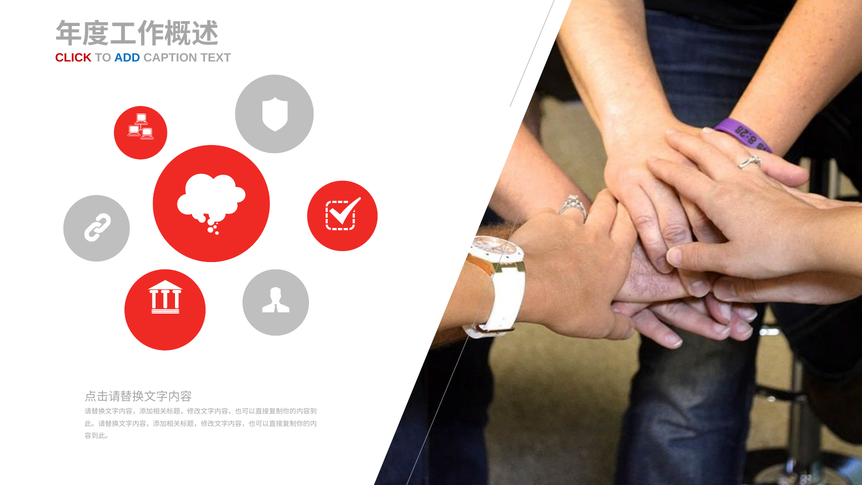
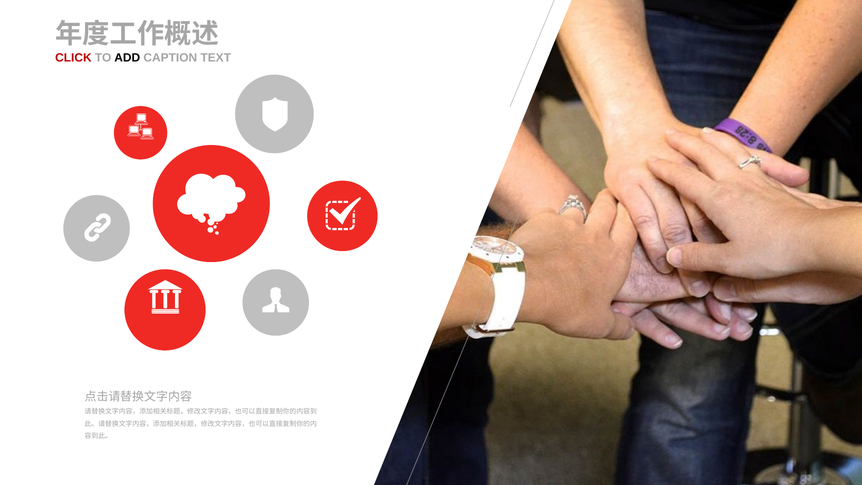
ADD colour: blue -> black (127, 58)
